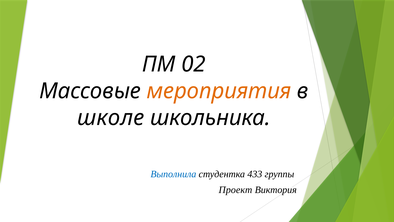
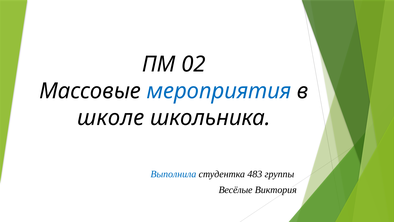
мероприятия colour: orange -> blue (219, 91)
433: 433 -> 483 (255, 174)
Проект: Проект -> Весёлые (236, 190)
